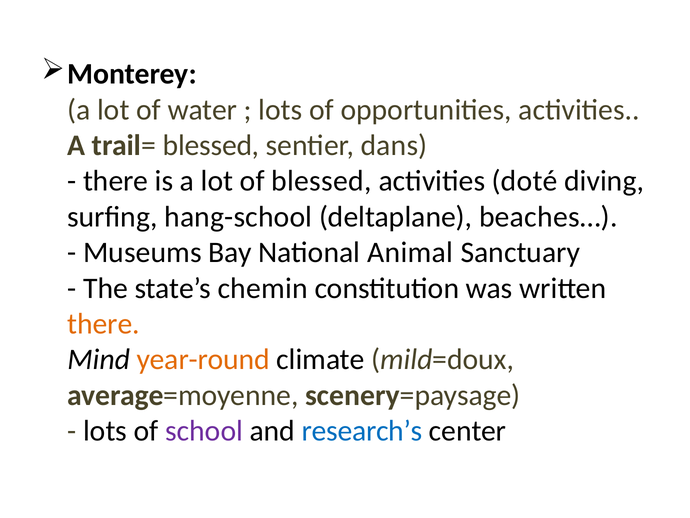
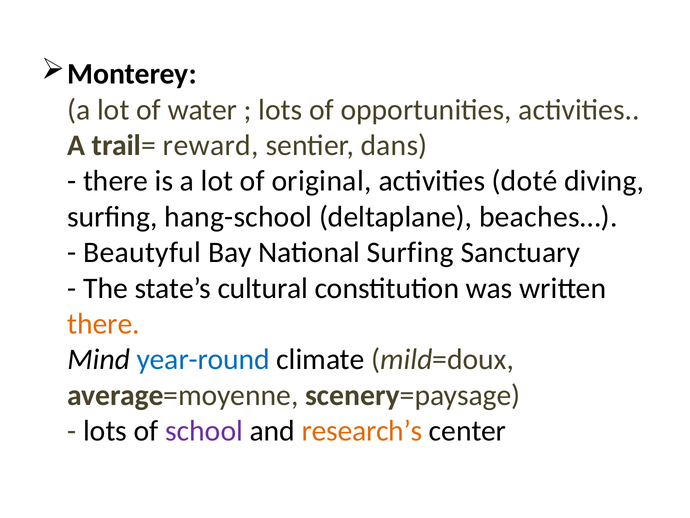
trail= blessed: blessed -> reward (211, 145)
of blessed: blessed -> original (322, 181)
Museums: Museums -> Beautyful (142, 252)
National Animal: Animal -> Surfing (410, 252)
chemin: chemin -> cultural (263, 288)
year-round colour: orange -> blue (203, 359)
research’s colour: blue -> orange (362, 431)
